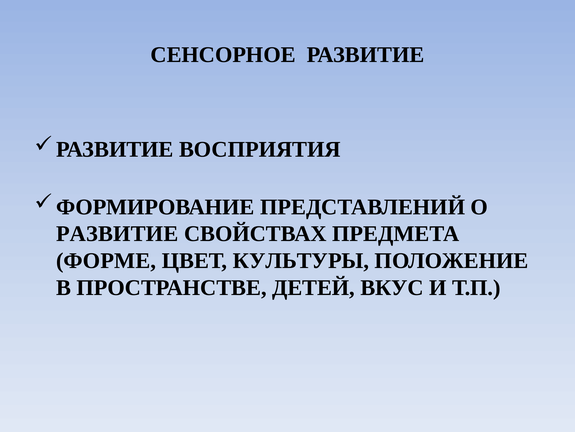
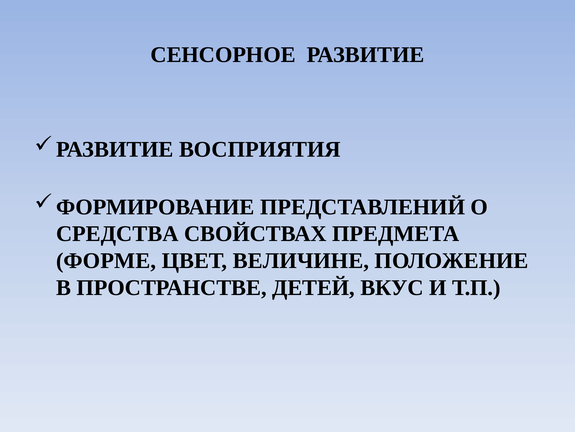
РАЗВИТИЕ: РАЗВИТИЕ -> СРЕДСТВА (117, 234)
КУЛЬТУРЫ: КУЛЬТУРЫ -> ВЕЛИЧИНЕ (301, 260)
